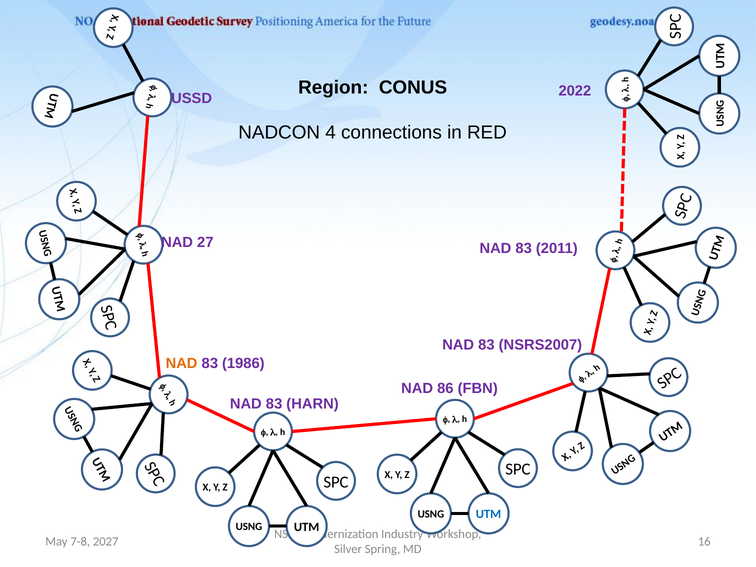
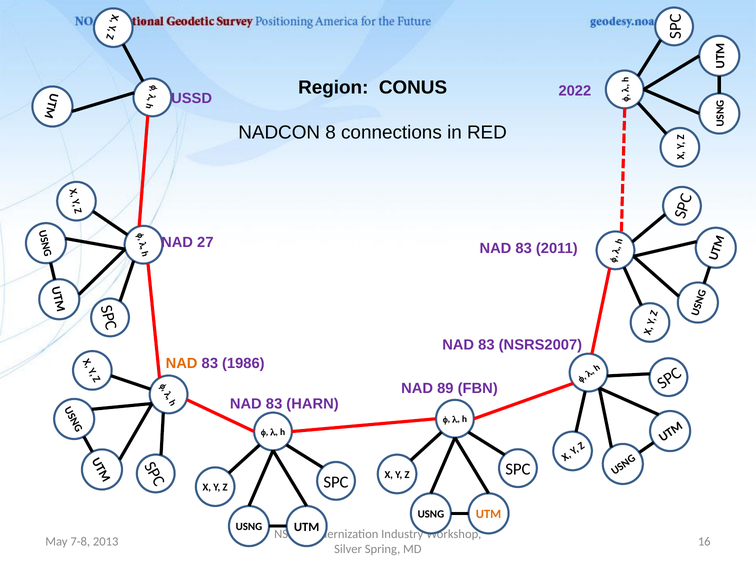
4: 4 -> 8 (331, 133)
86: 86 -> 89 (445, 389)
UTM colour: blue -> orange (489, 514)
2027: 2027 -> 2013 (106, 541)
